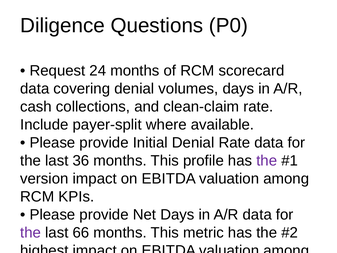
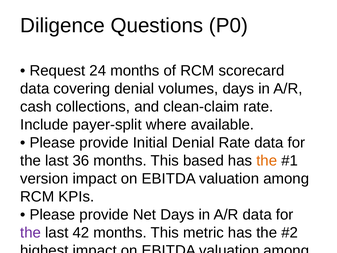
profile: profile -> based (203, 161)
the colour: purple -> orange (267, 161)
66: 66 -> 42 (81, 232)
